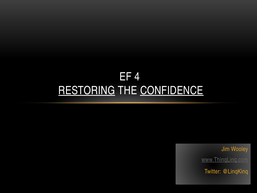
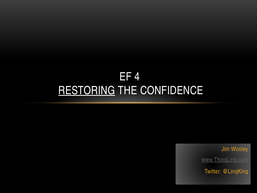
CONFIDENCE underline: present -> none (172, 90)
